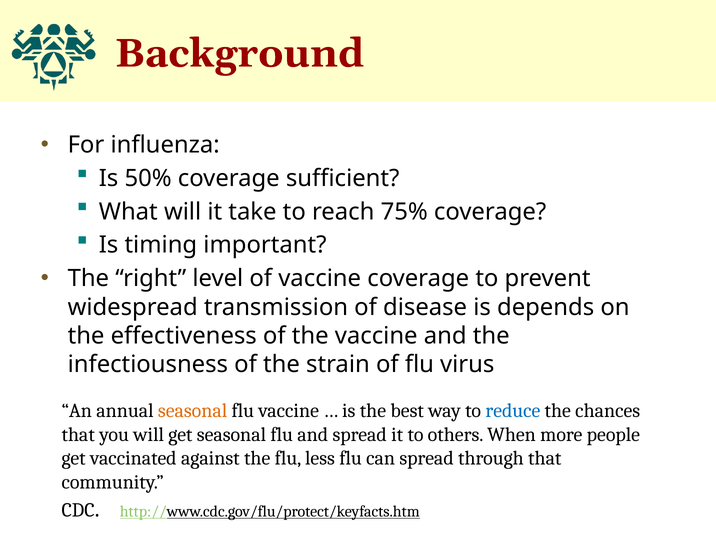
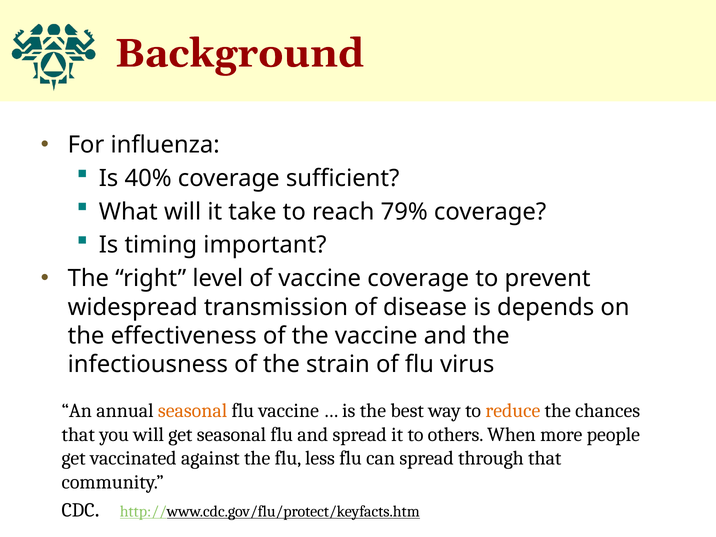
50%: 50% -> 40% (148, 178)
75%: 75% -> 79% (404, 212)
reduce colour: blue -> orange (513, 411)
